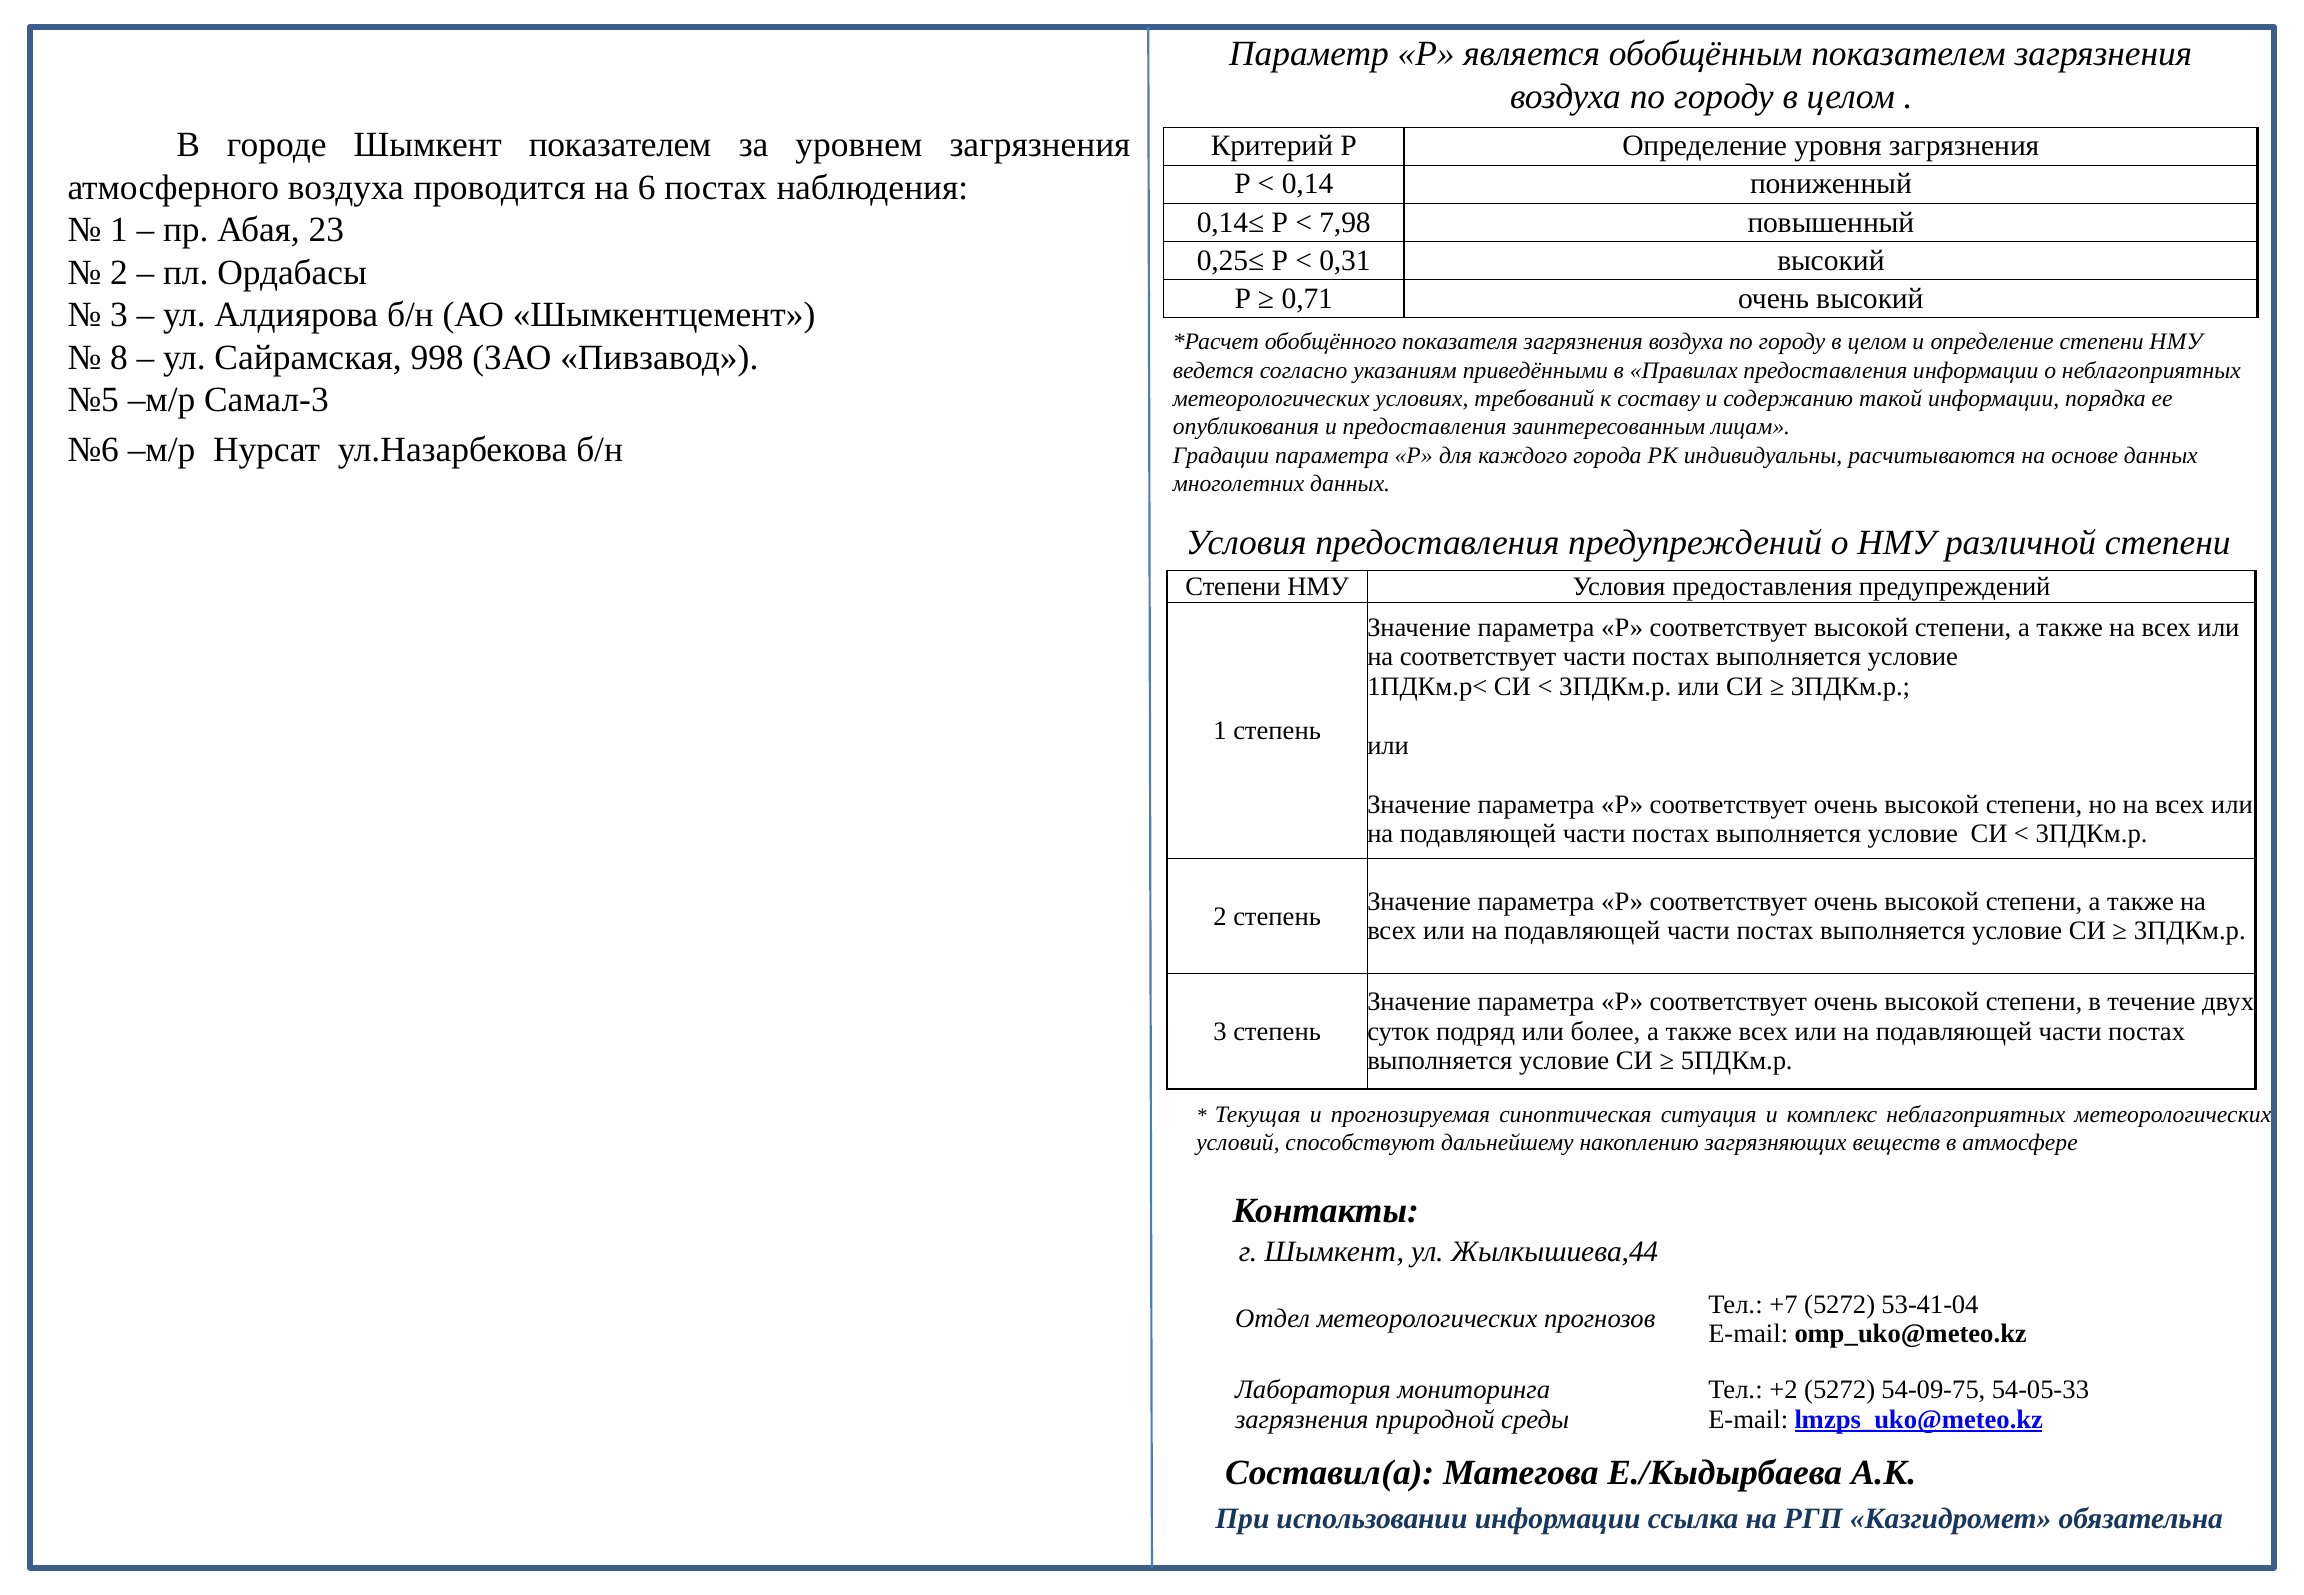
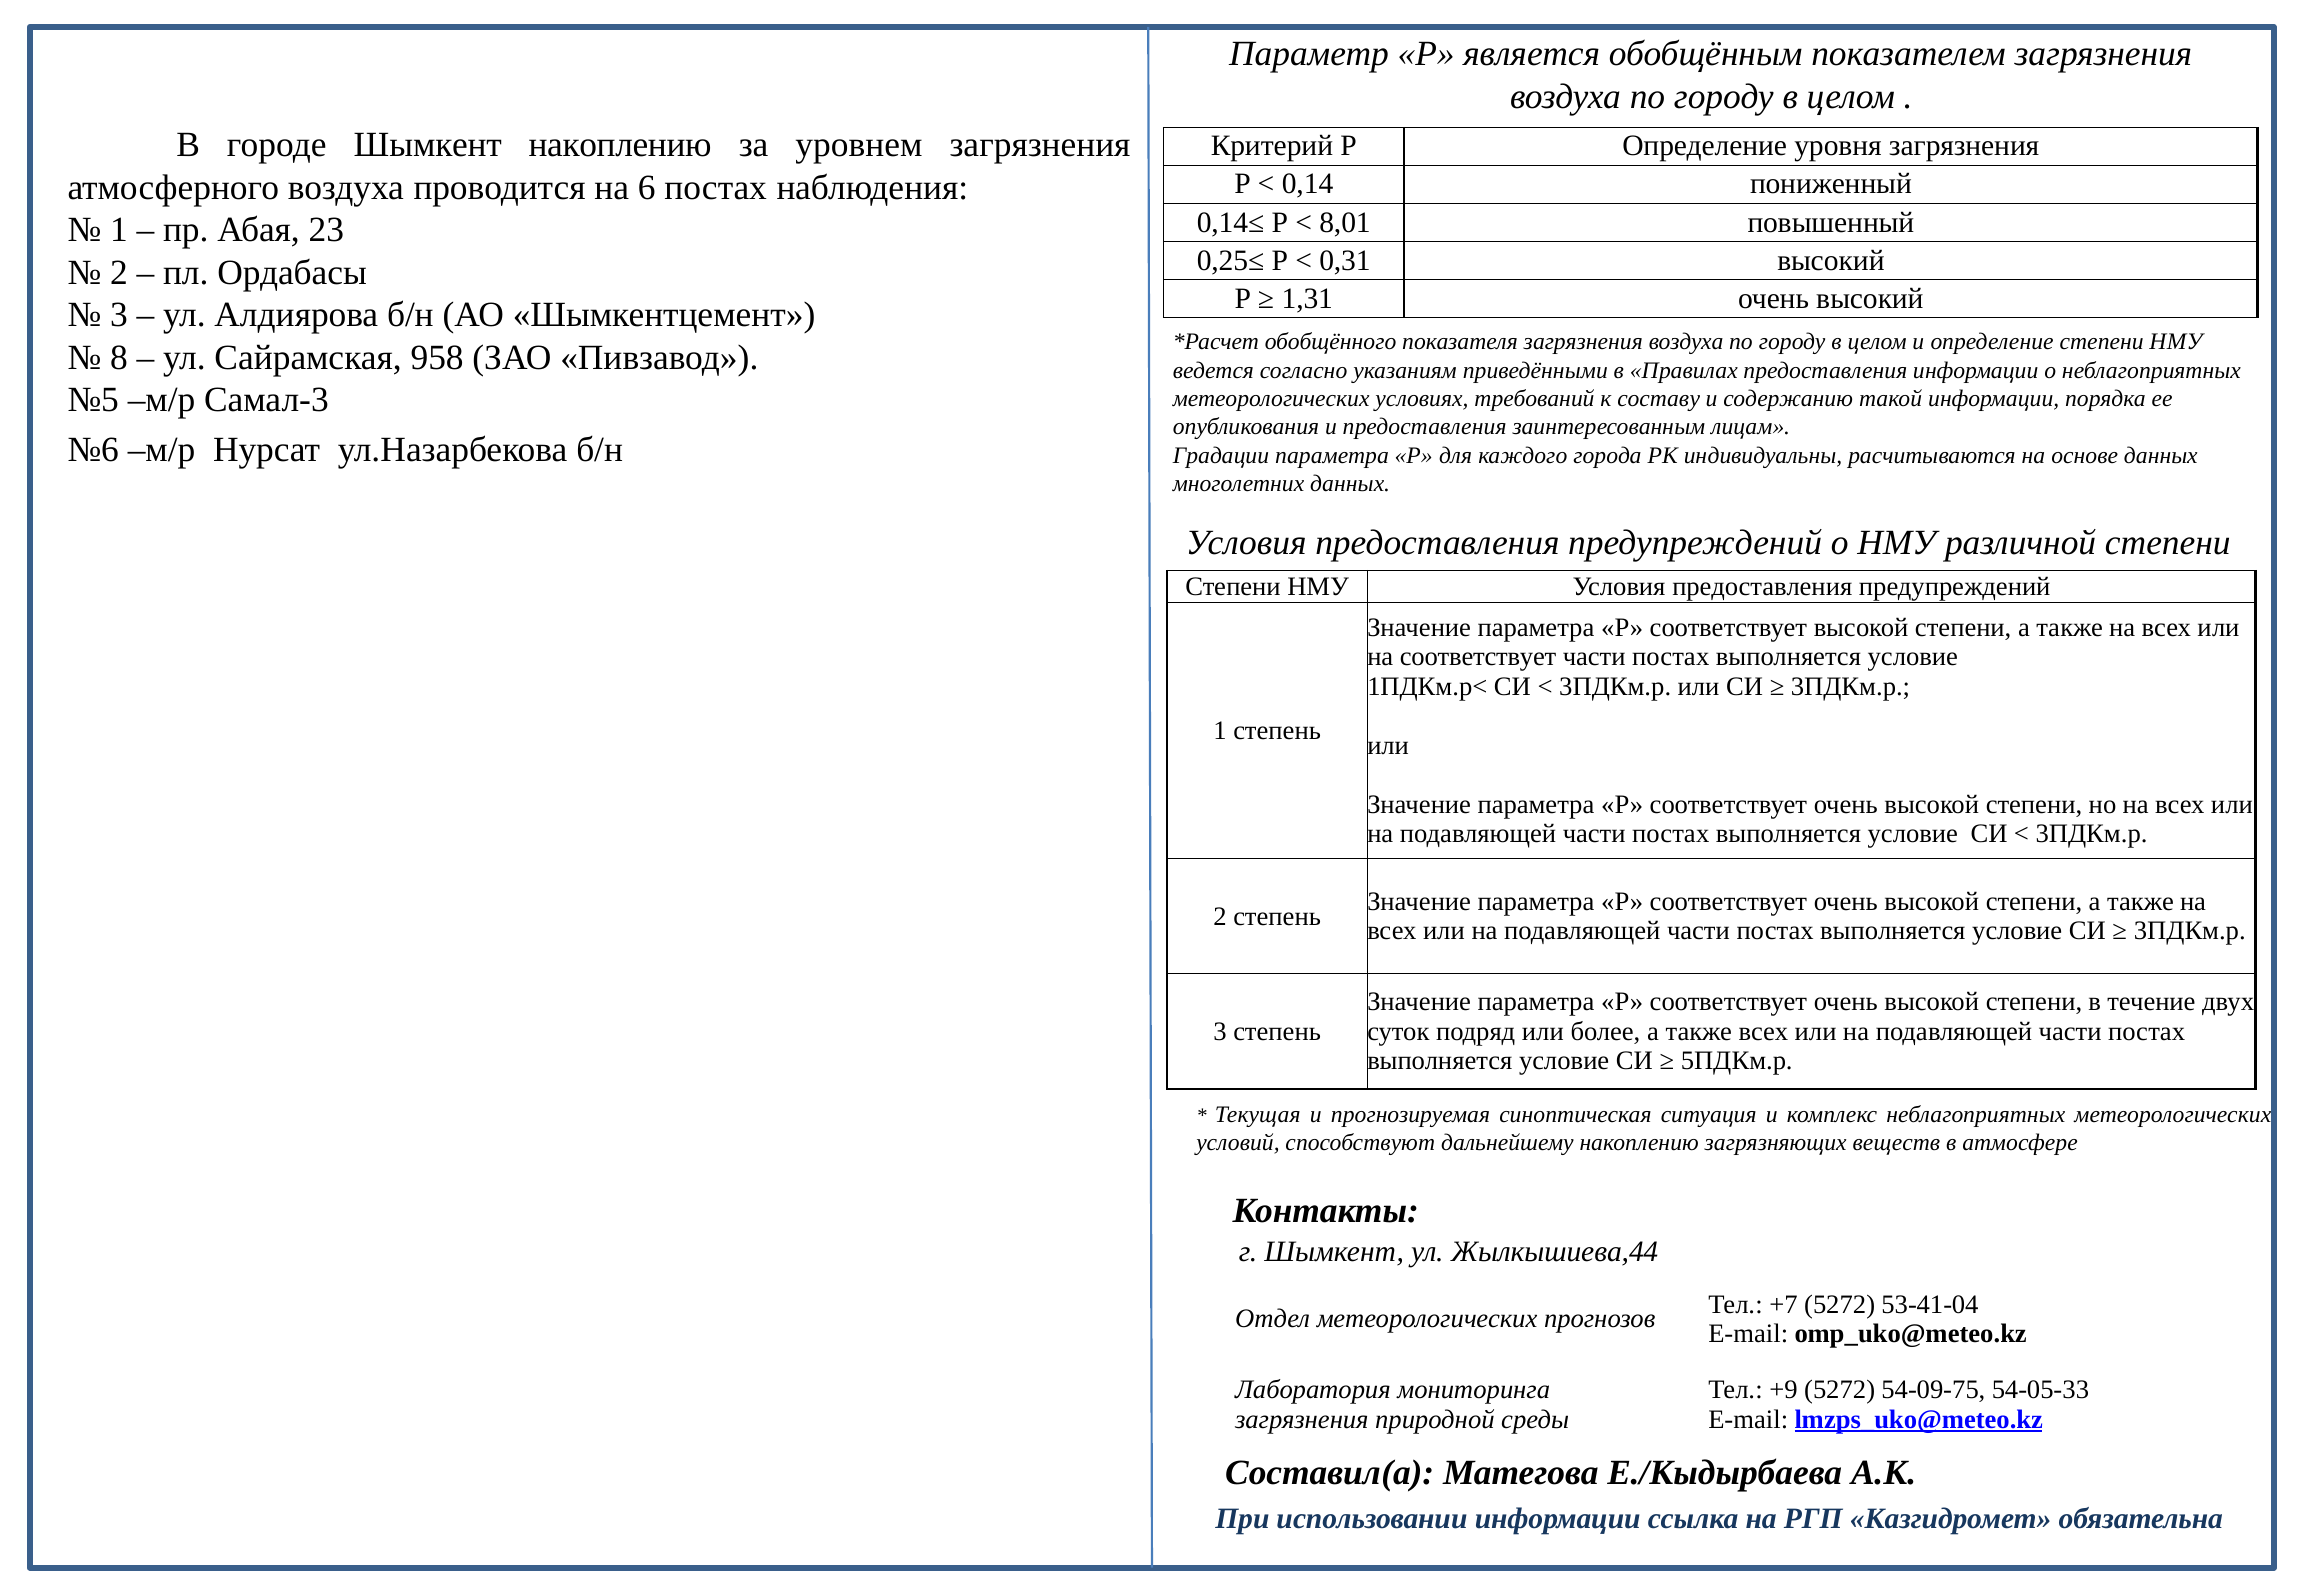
Шымкент показателем: показателем -> накоплению (620, 145)
7,98: 7,98 -> 8,01 (1345, 222)
0,71: 0,71 -> 1,31 (1307, 298)
998: 998 -> 958 (437, 358)
+2: +2 -> +9 (1784, 1390)
